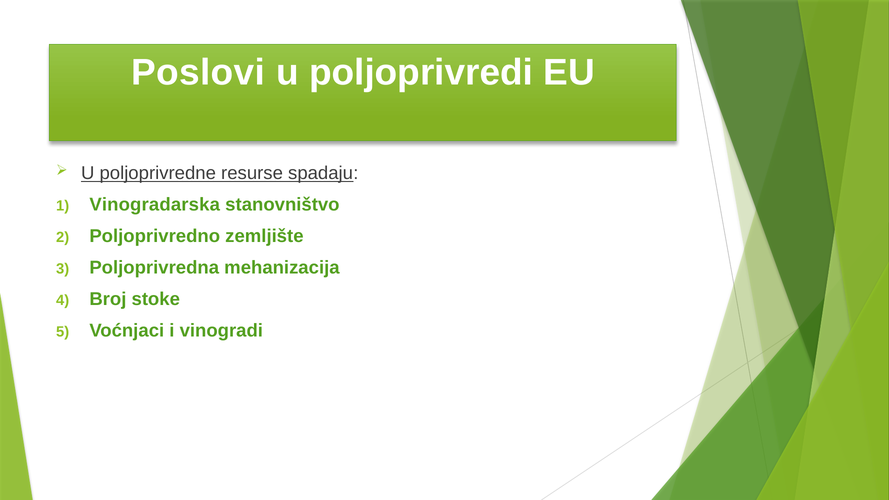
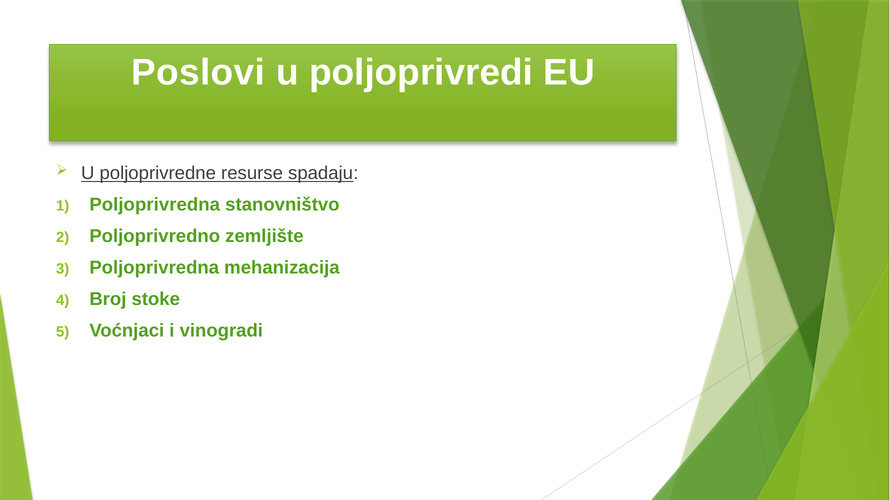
Vinogradarska: Vinogradarska -> Poljoprivredna (155, 205)
